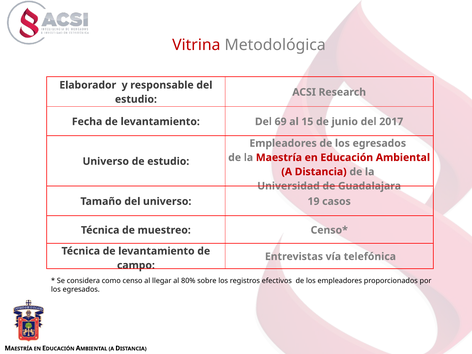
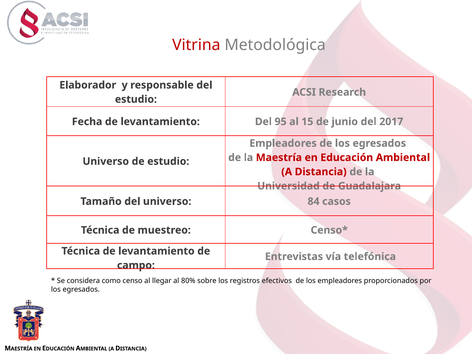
69: 69 -> 95 (281, 122)
19: 19 -> 84 (314, 201)
